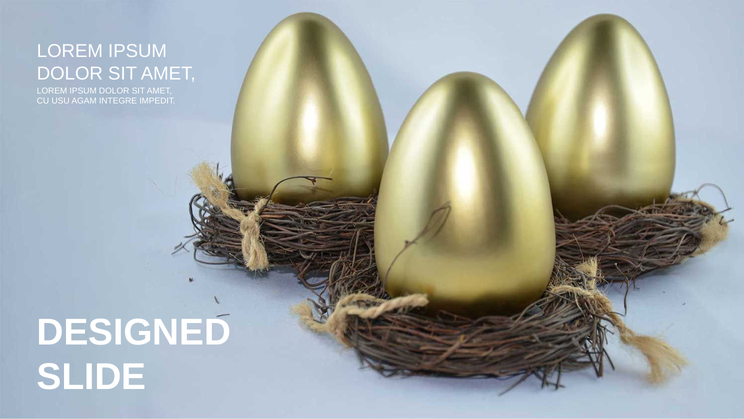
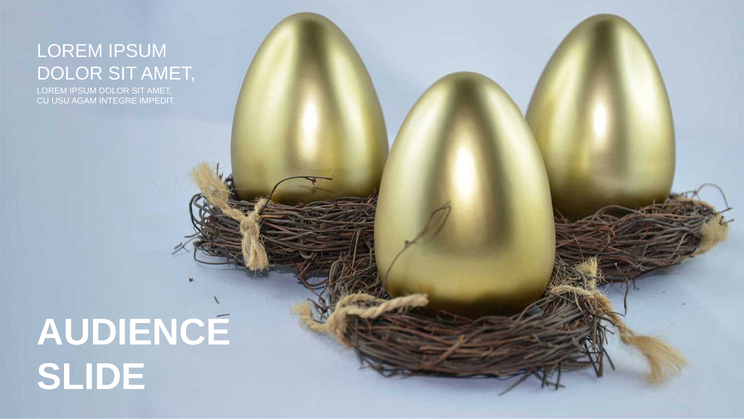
DESIGNED: DESIGNED -> AUDIENCE (134, 332)
